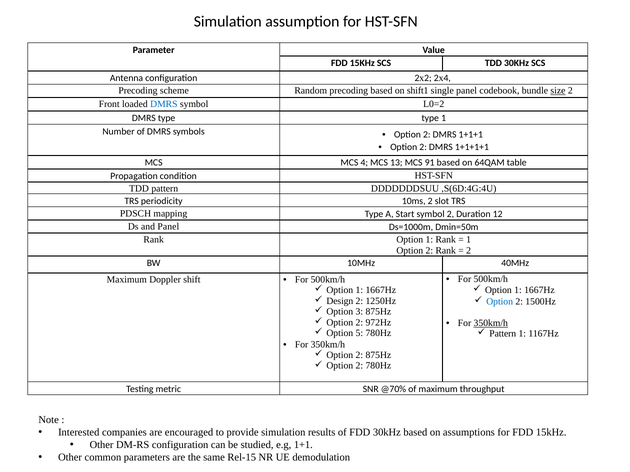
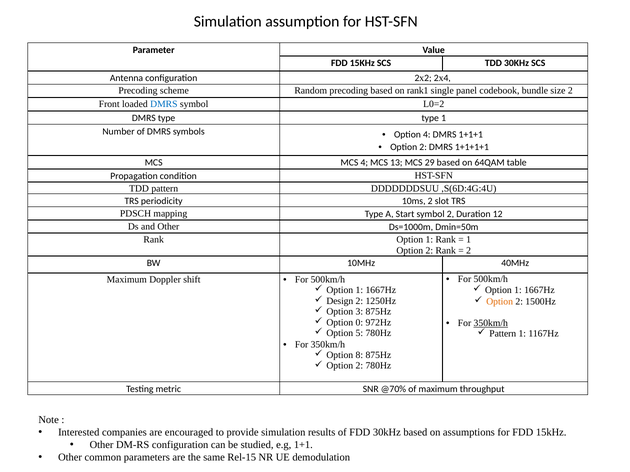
shift1: shift1 -> rank1 (418, 91)
size underline: present -> none (558, 91)
2: 2 -> 4 (427, 135)
91: 91 -> 29 (430, 163)
and Panel: Panel -> Other (168, 227)
Option colour: blue -> orange (500, 302)
2: 2 -> 0 (359, 323)
2: 2 -> 8 (359, 355)
